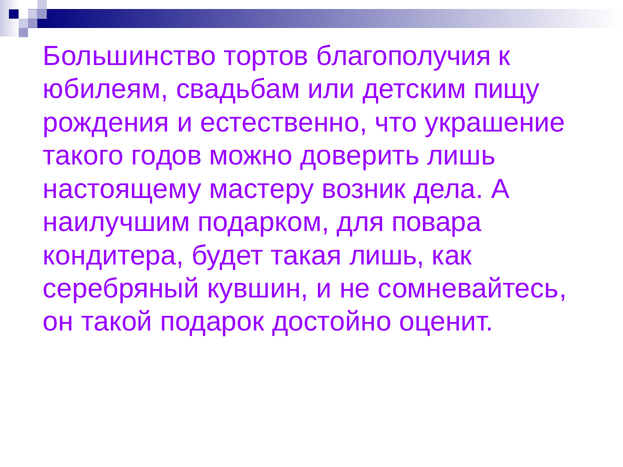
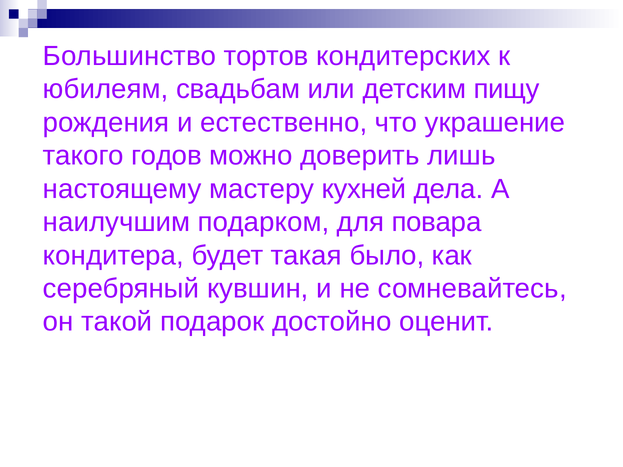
благополучия: благополучия -> кондитерских (403, 56)
возник: возник -> кухней (364, 189)
такая лишь: лишь -> было (387, 256)
